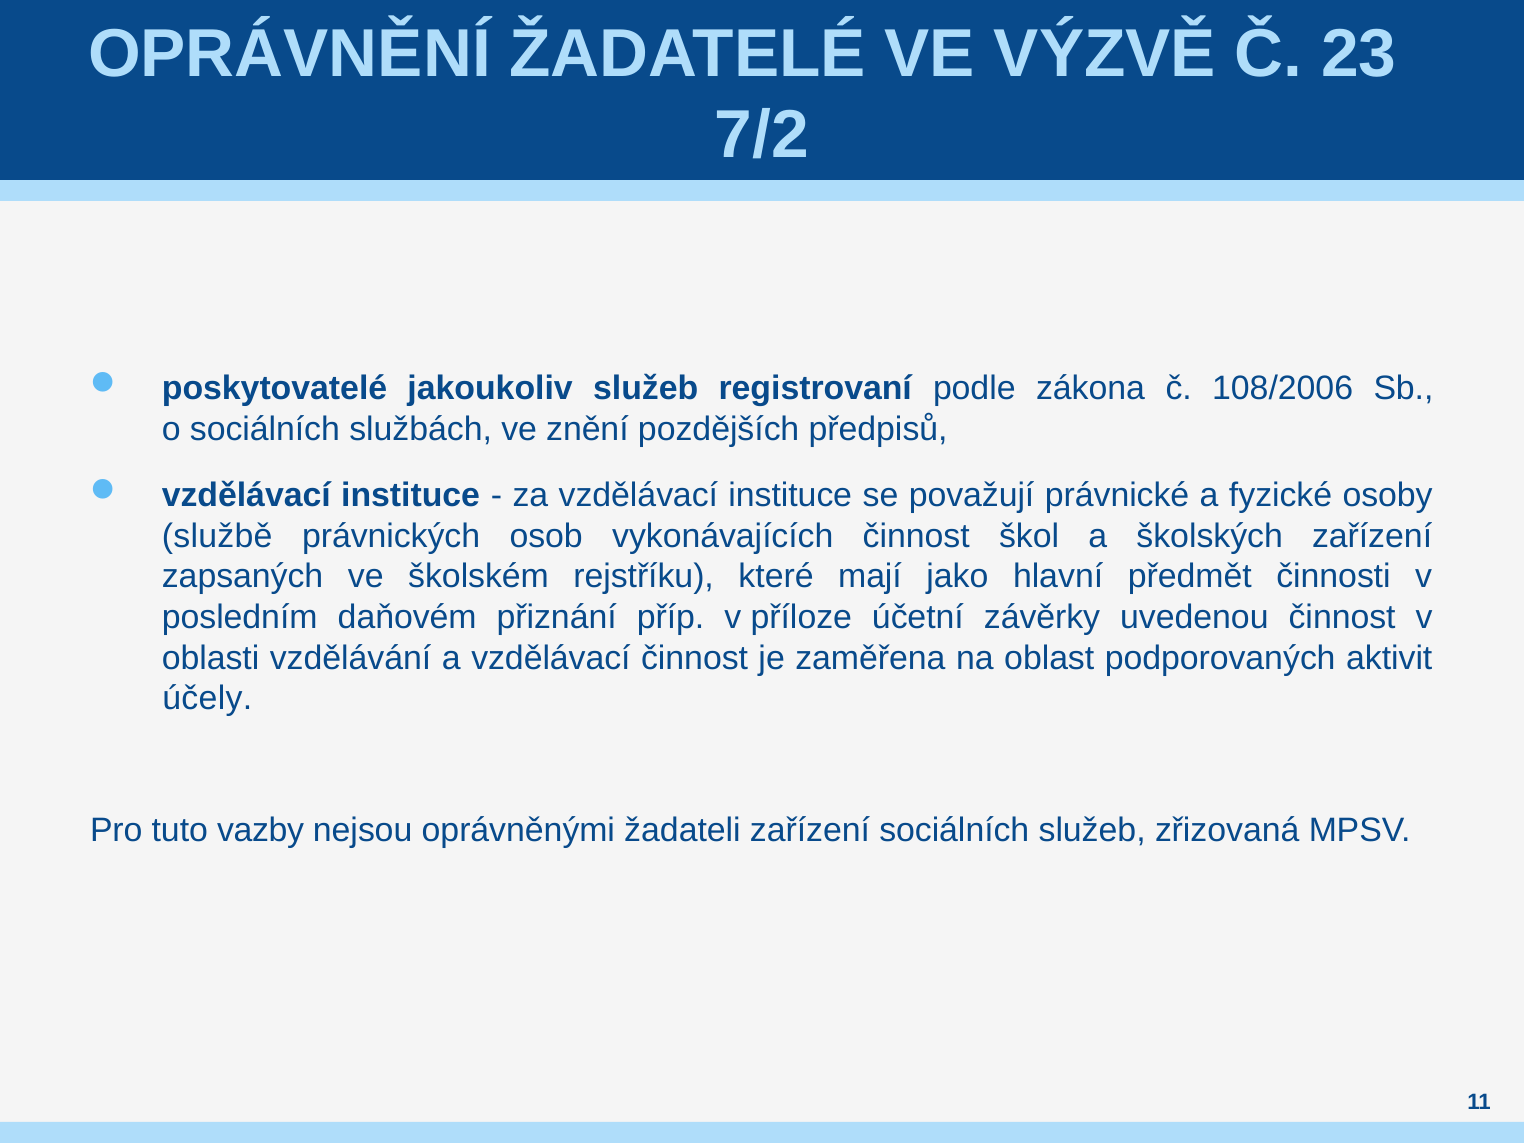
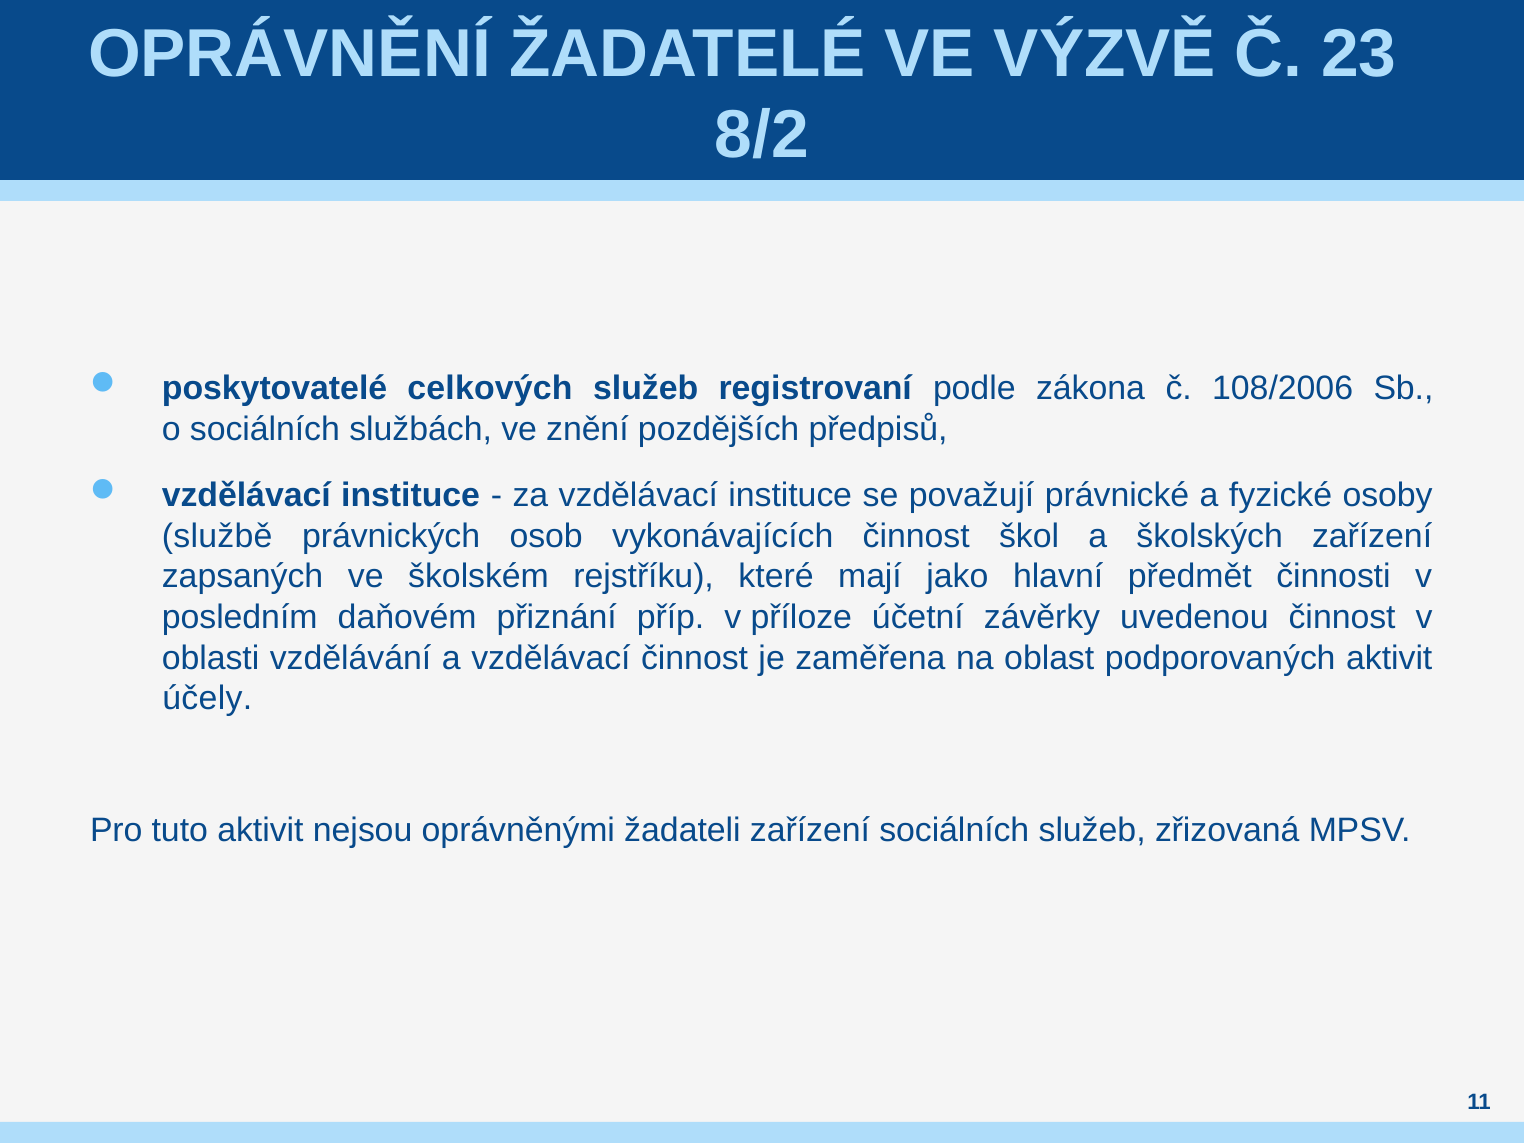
7/2: 7/2 -> 8/2 (762, 135)
jakoukoliv: jakoukoliv -> celkových (490, 389)
tuto vazby: vazby -> aktivit (260, 831)
